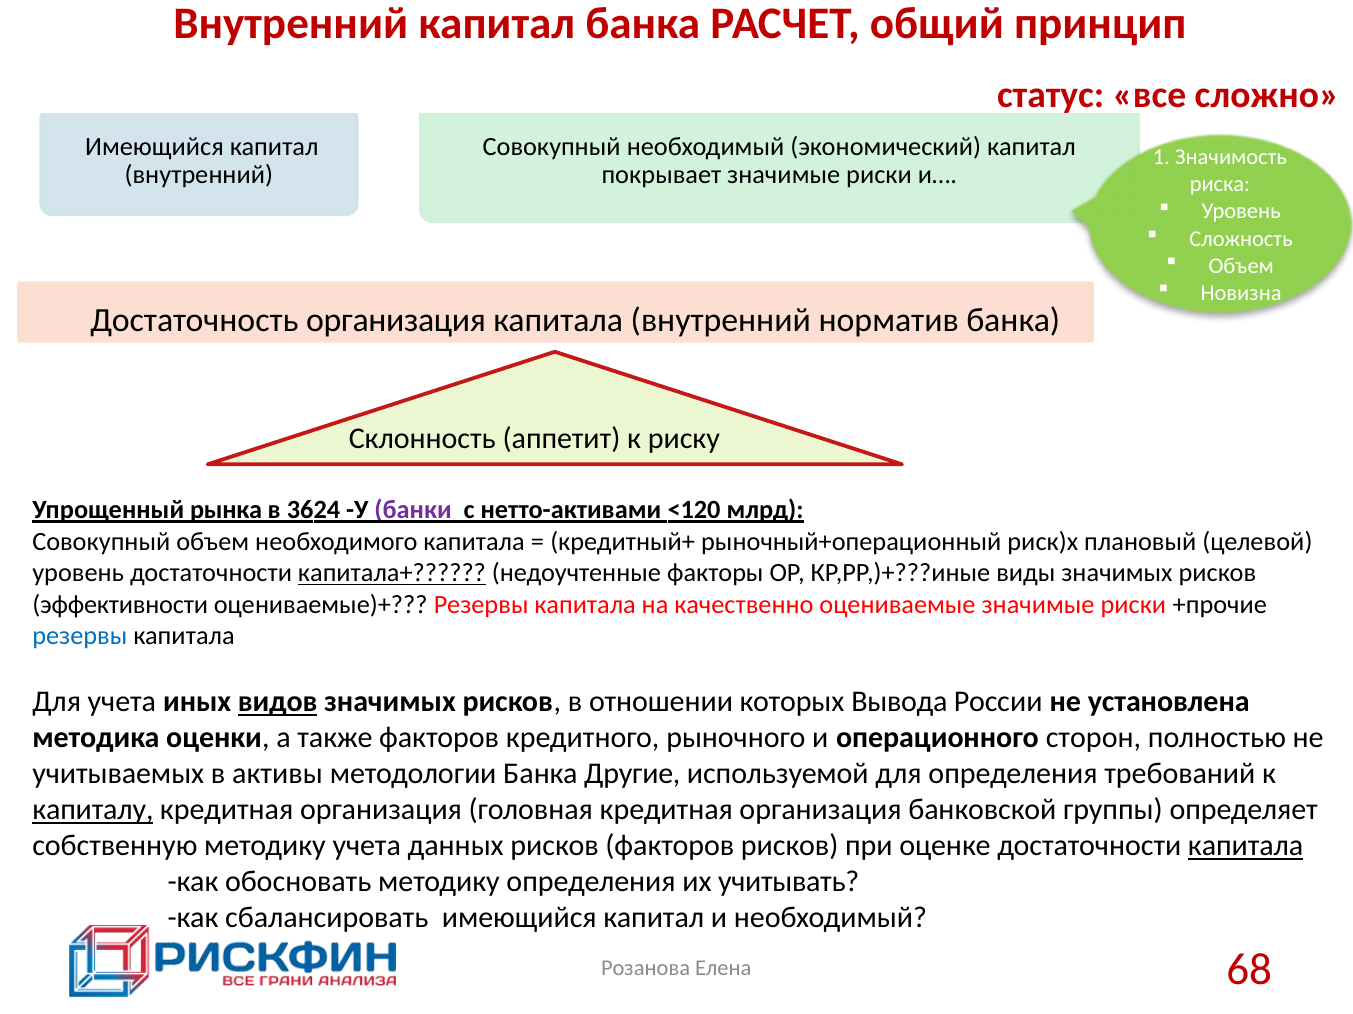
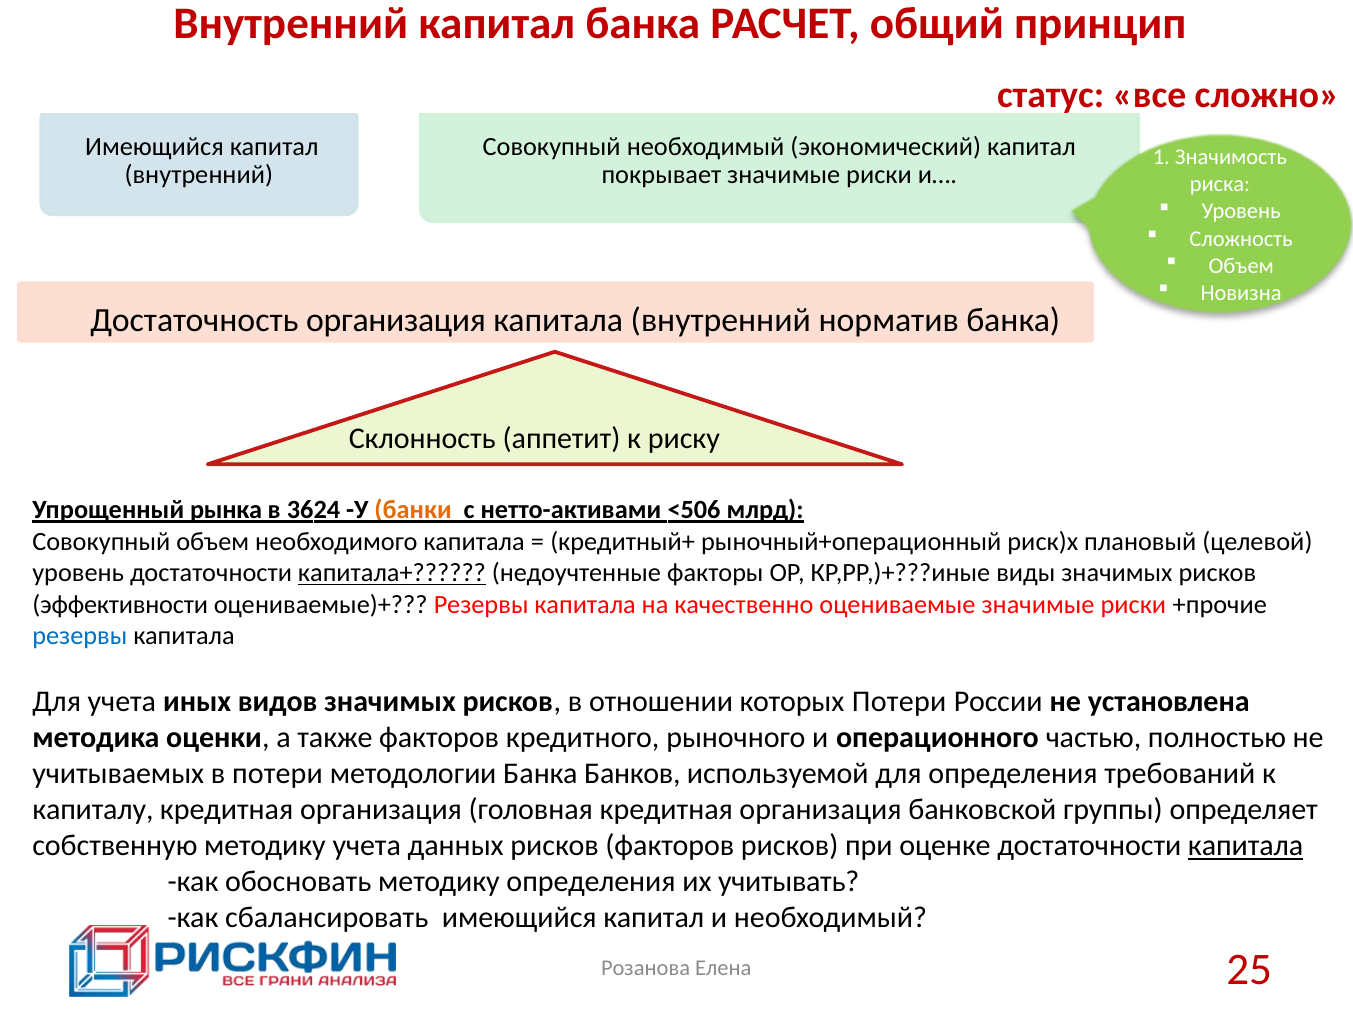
банки colour: purple -> orange (413, 510)
<120: <120 -> <506 (694, 510)
видов underline: present -> none (278, 702)
которых Вывода: Вывода -> Потери (899, 702)
сторон: сторон -> частью (1094, 738)
в активы: активы -> потери (277, 775)
Другие: Другие -> Банков (632, 775)
капиталу underline: present -> none (93, 811)
68: 68 -> 25 (1249, 970)
